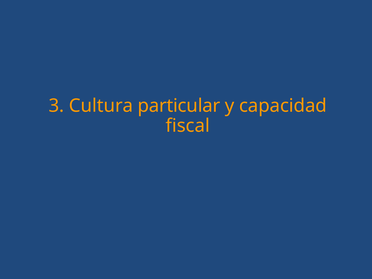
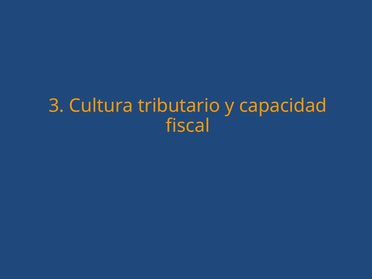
particular: particular -> tributario (179, 106)
